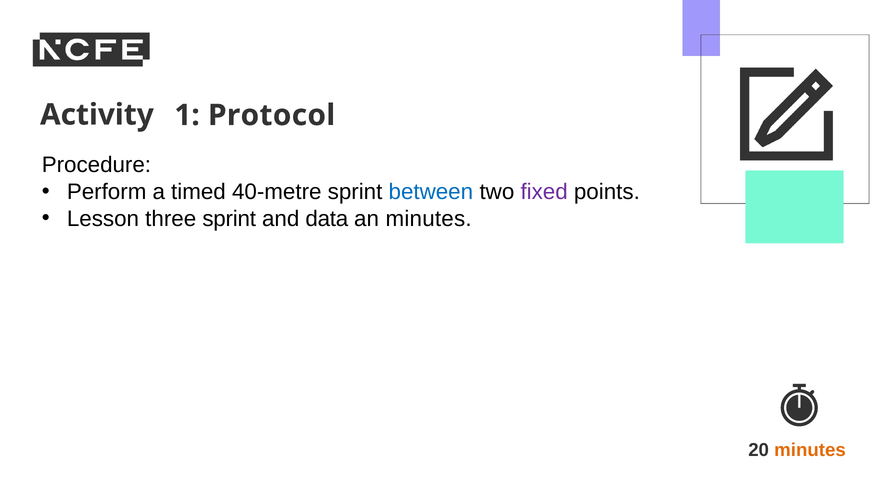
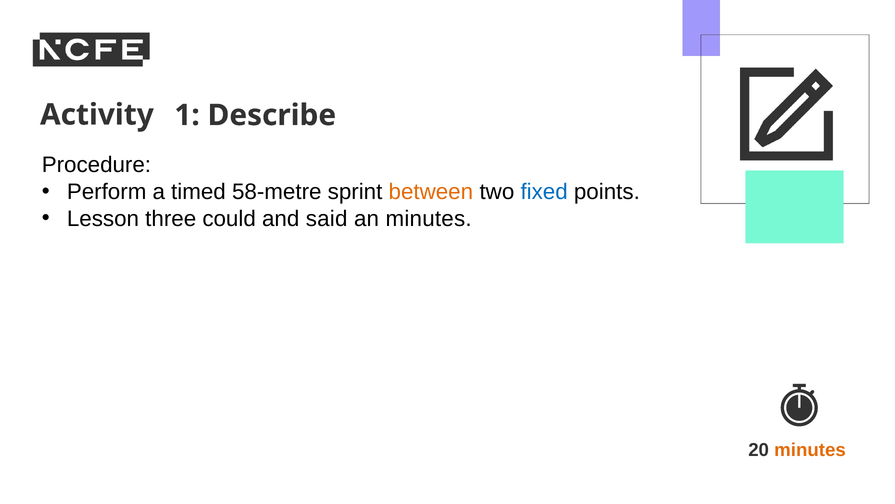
Protocol: Protocol -> Describe (272, 115)
40-metre: 40-metre -> 58-metre (277, 192)
between colour: blue -> orange (431, 192)
fixed colour: purple -> blue (544, 192)
three sprint: sprint -> could (229, 219)
data: data -> said (327, 219)
